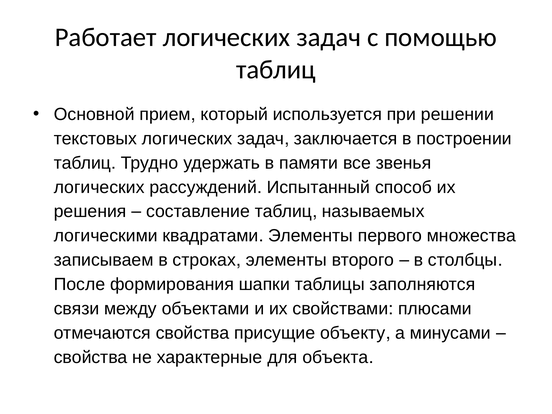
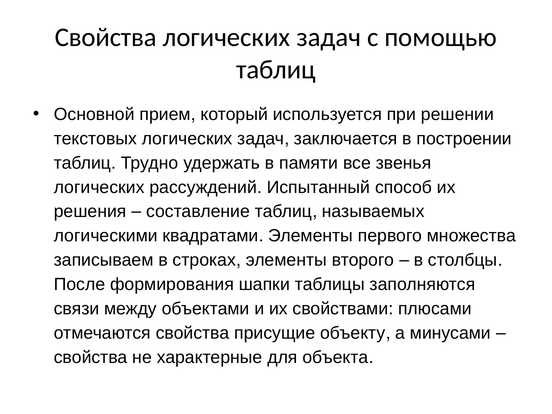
Работает: Работает -> Свойства (106, 37)
